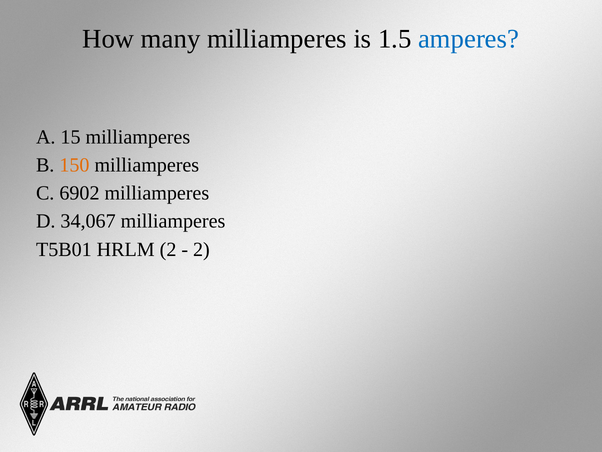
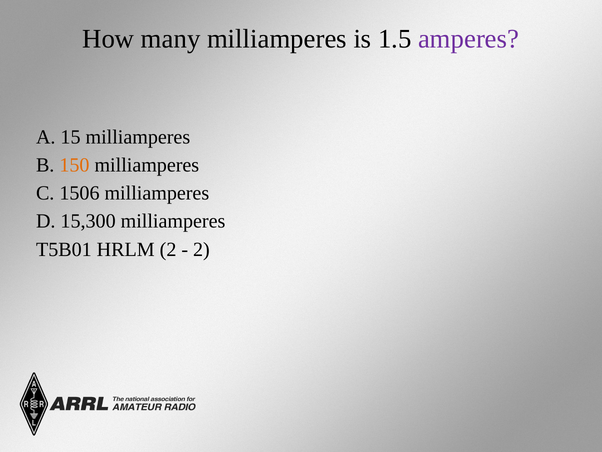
amperes colour: blue -> purple (469, 39)
6902: 6902 -> 1506 (79, 193)
34,067: 34,067 -> 15,300 (88, 221)
